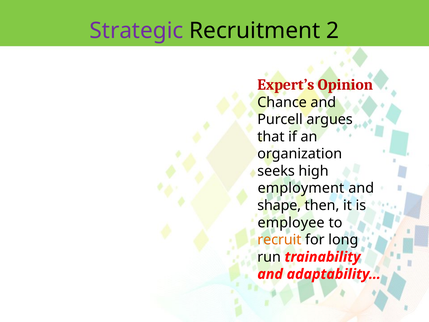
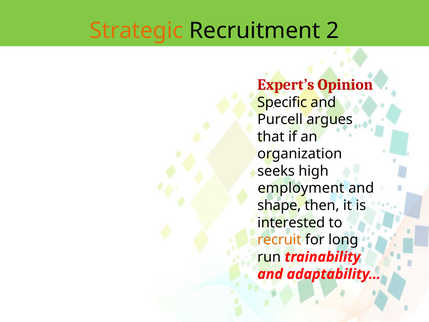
Strategic colour: purple -> orange (136, 31)
Chance: Chance -> Specific (282, 102)
employee: employee -> interested (291, 222)
